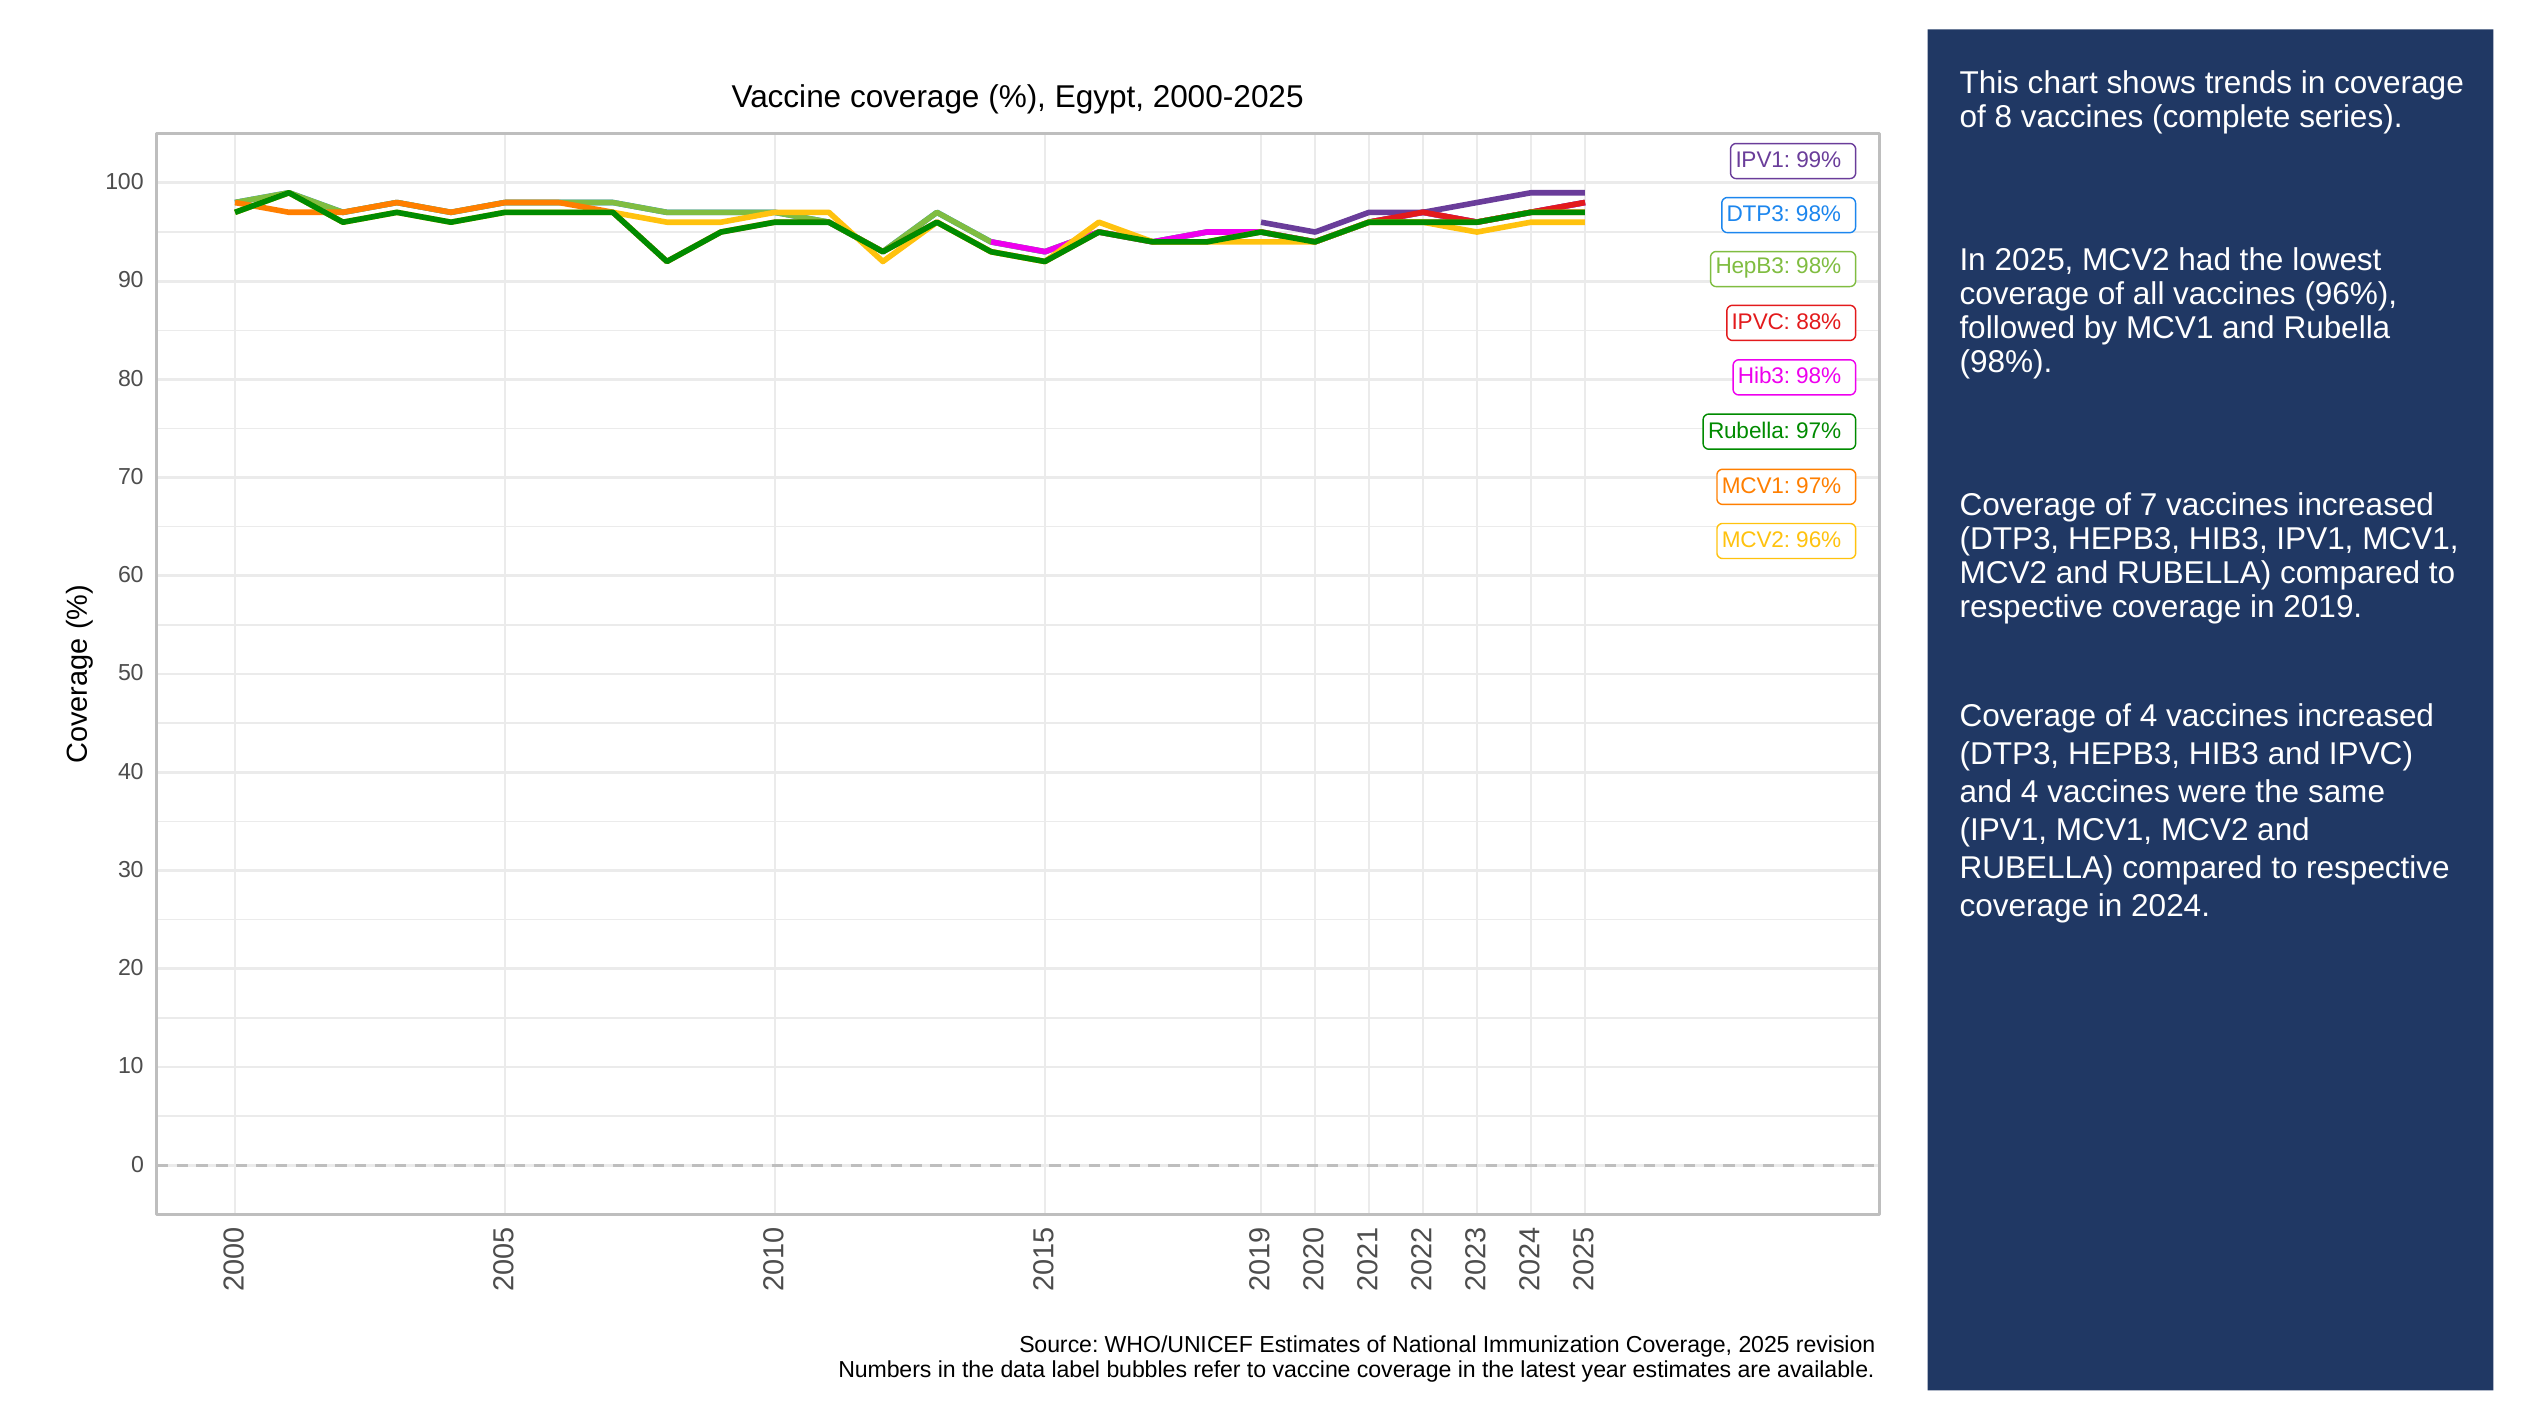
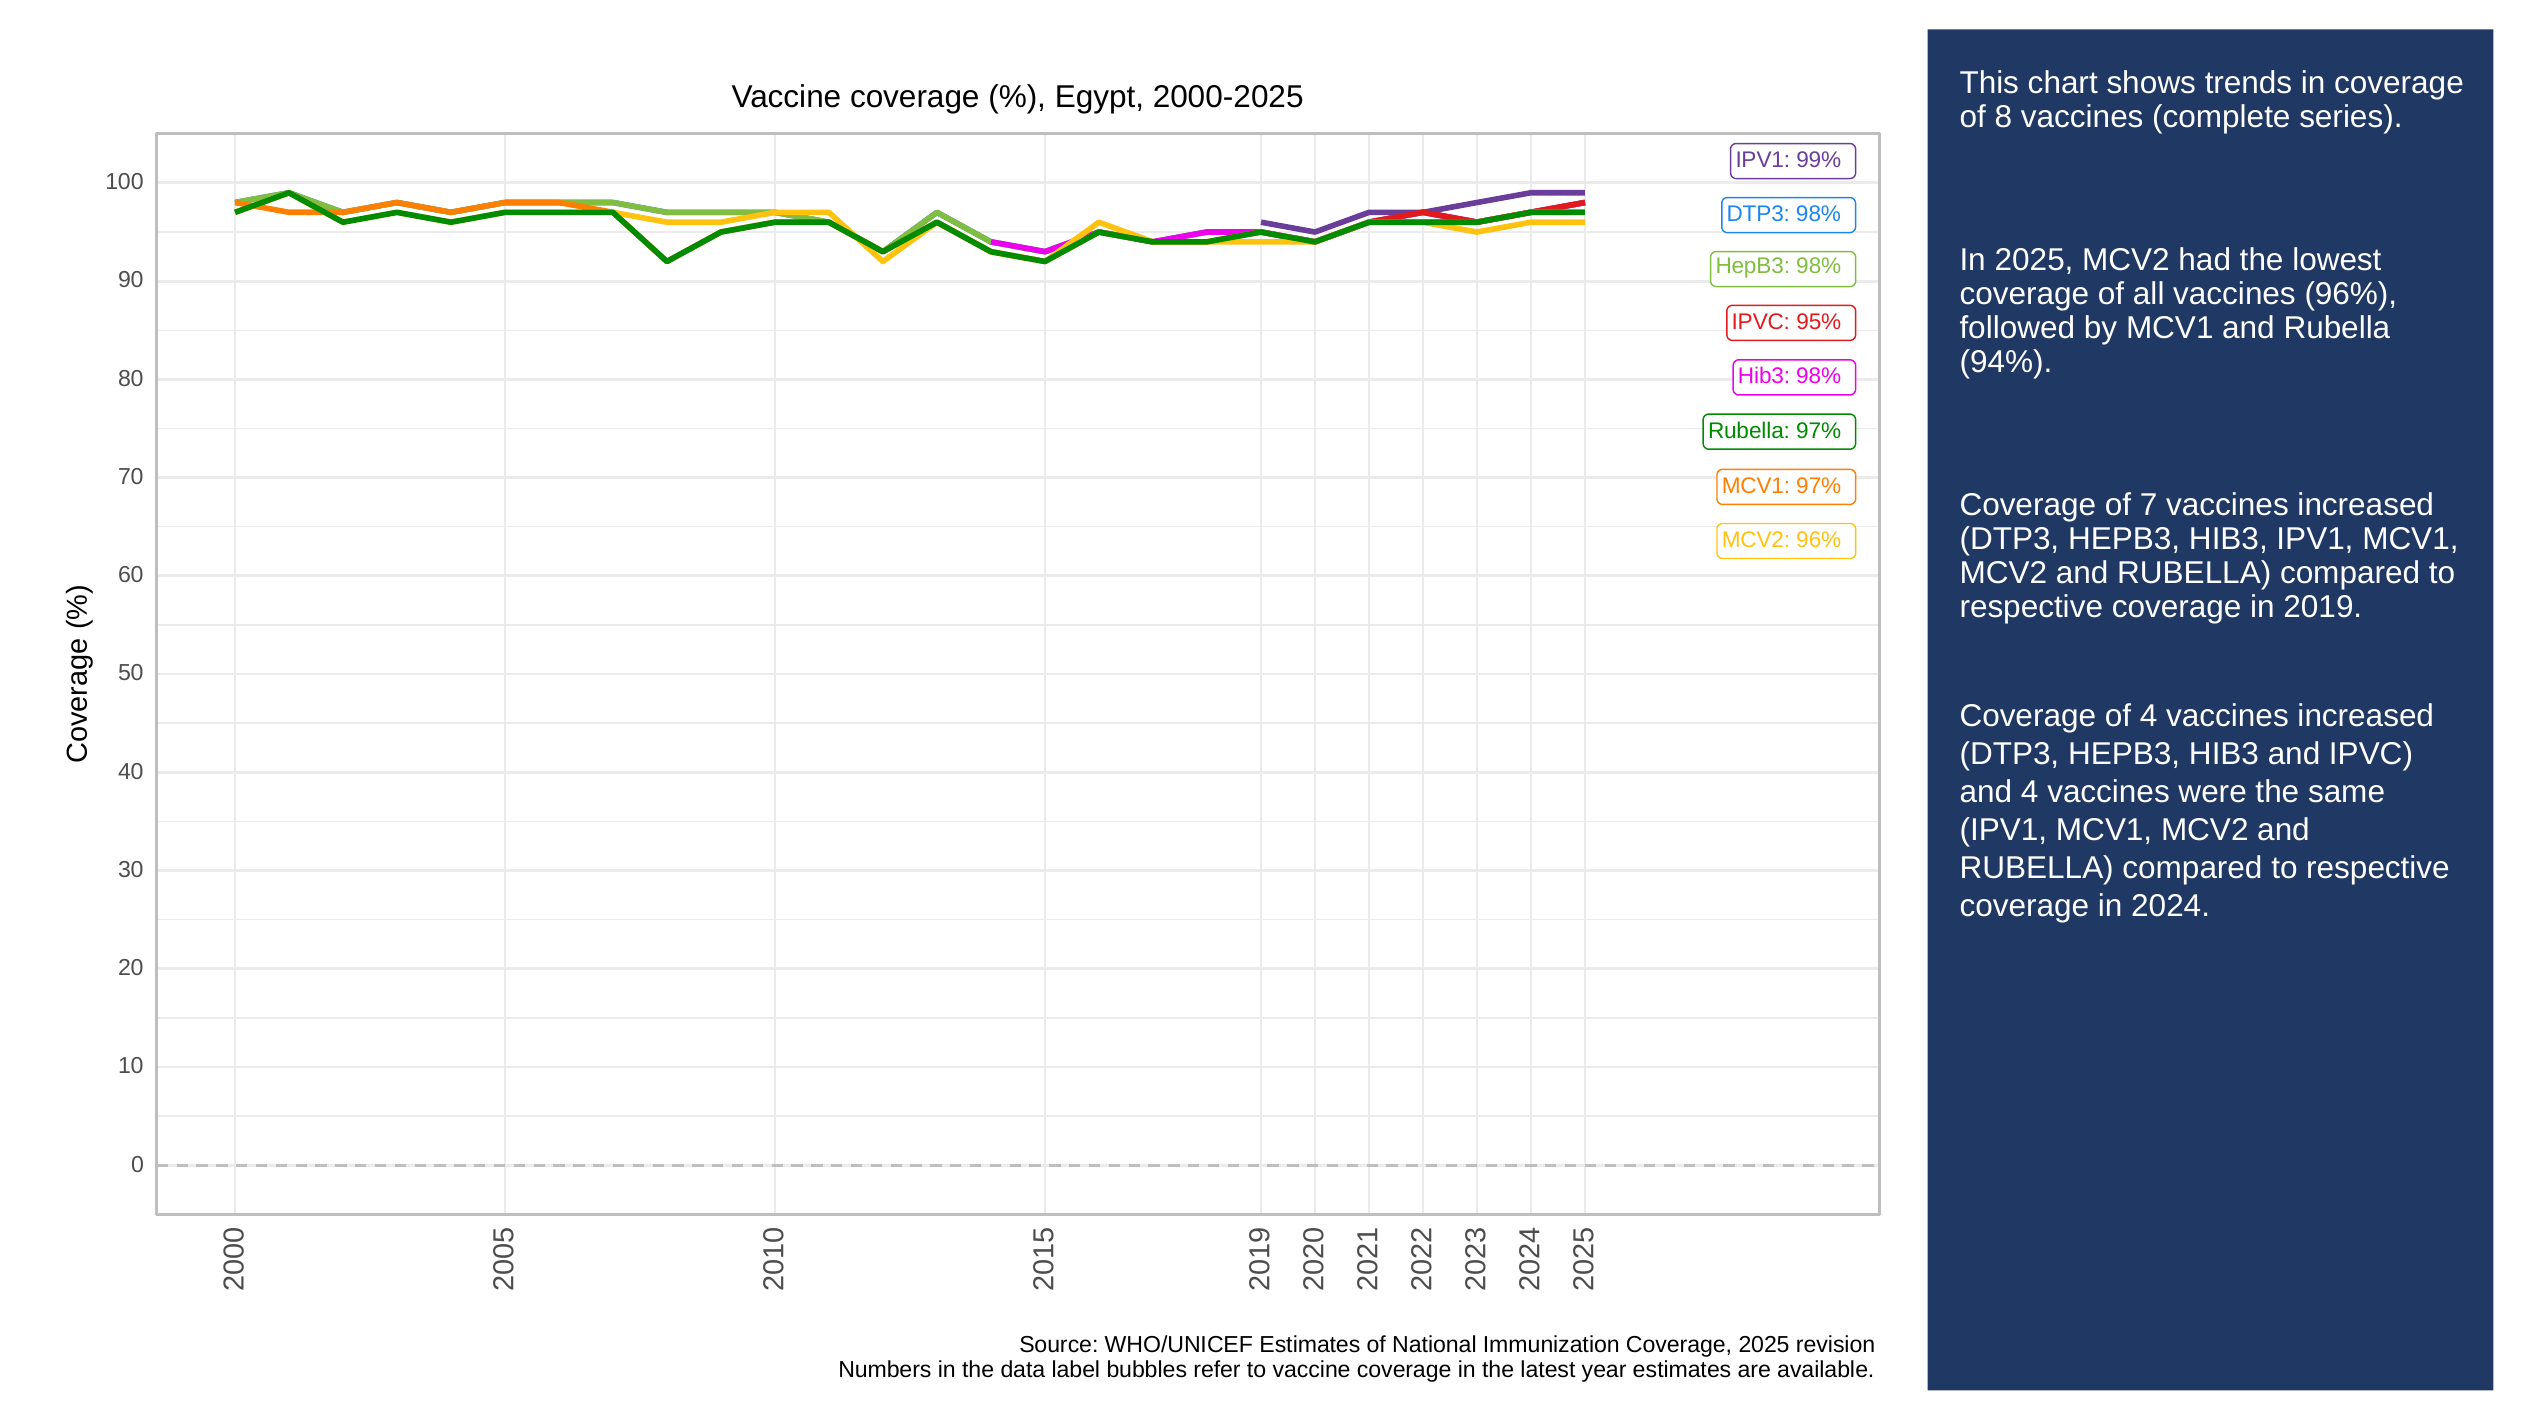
88%: 88% -> 95% (1819, 322)
98%: 98% -> 94% (2006, 362)
